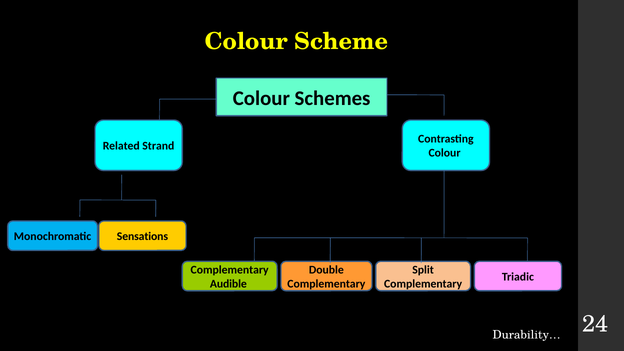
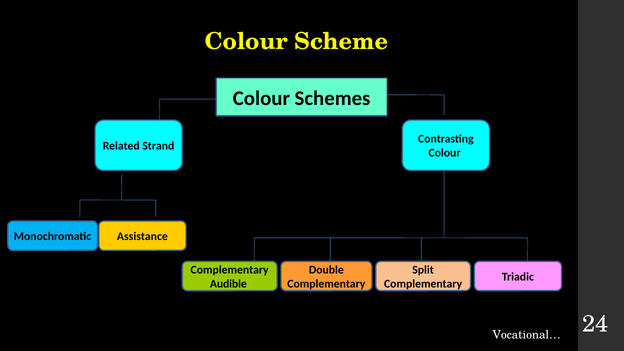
Sensations: Sensations -> Assistance (142, 236)
Durability…: Durability… -> Vocational… (527, 335)
